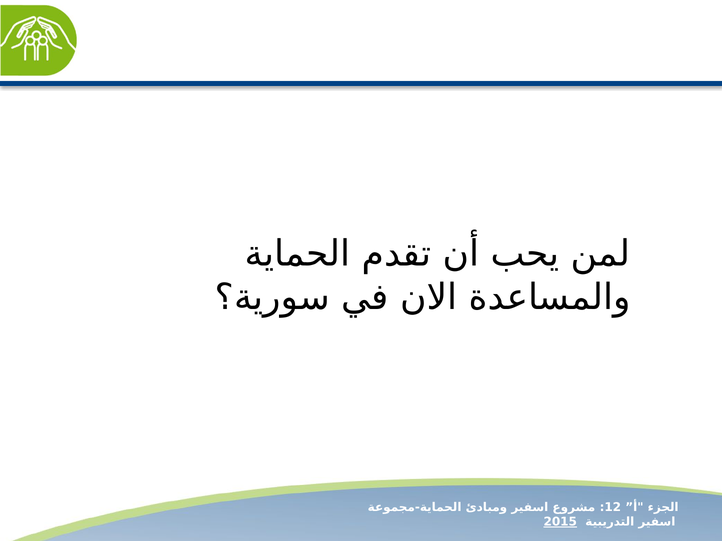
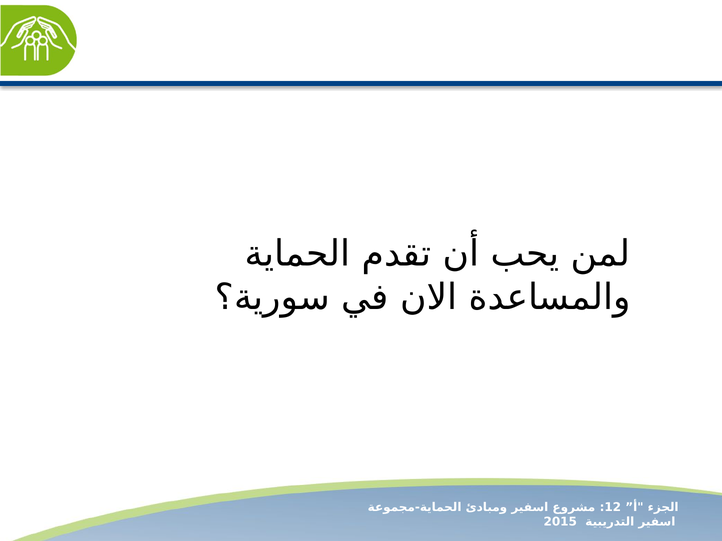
2015 underline: present -> none (560, 522)
